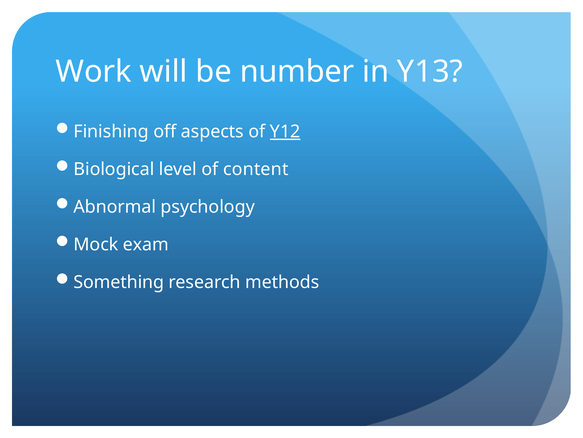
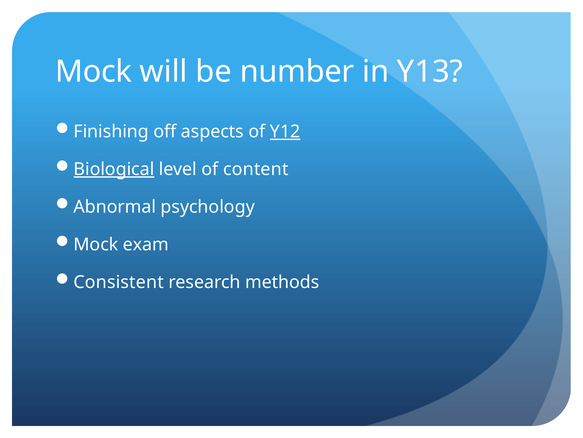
Work: Work -> Mock (94, 72)
Biological underline: none -> present (114, 169)
Something: Something -> Consistent (119, 282)
